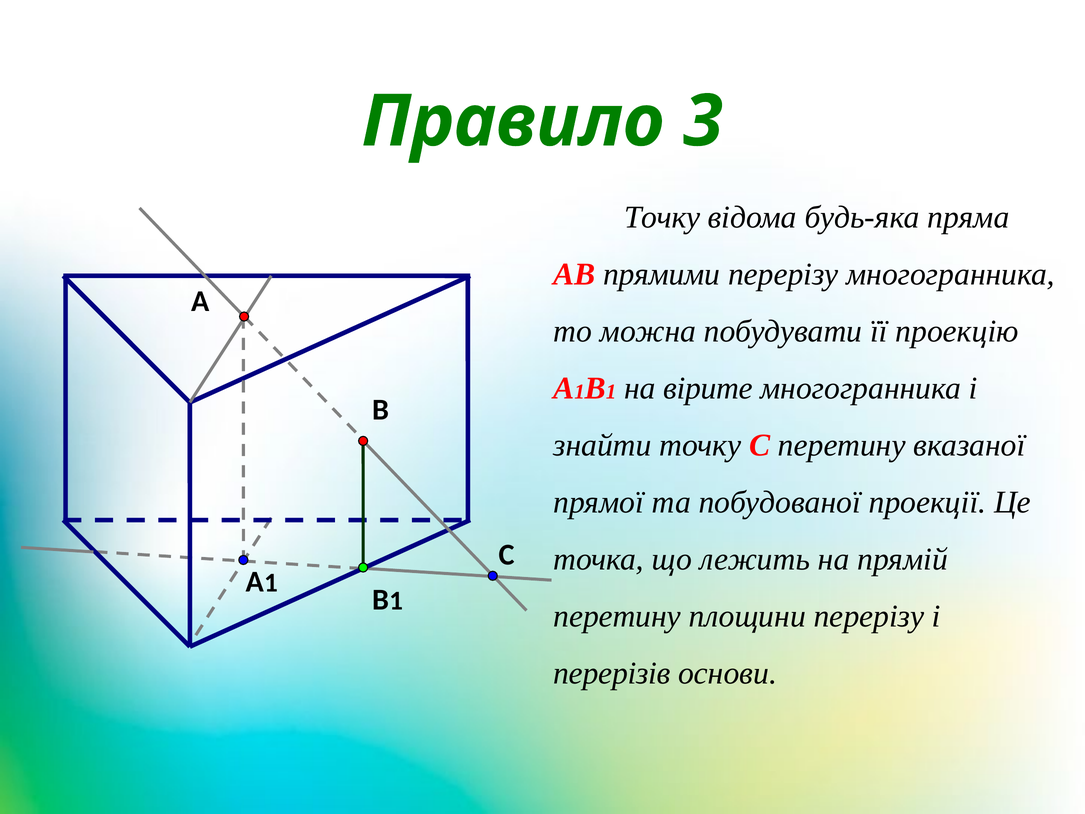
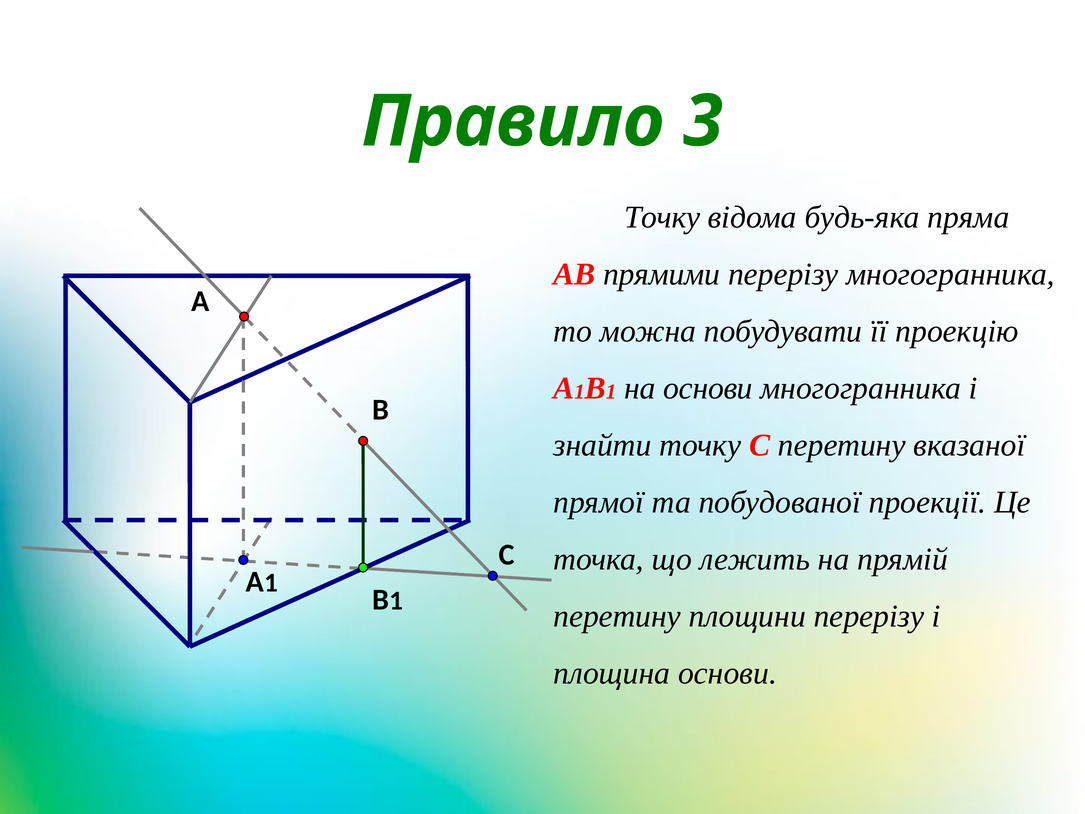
на вірите: вірите -> основи (708, 388)
перерізів: перерізів -> площина (612, 673)
